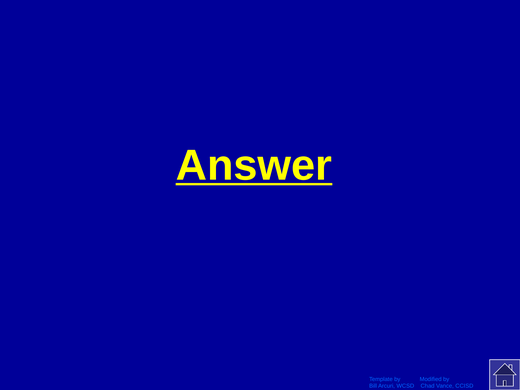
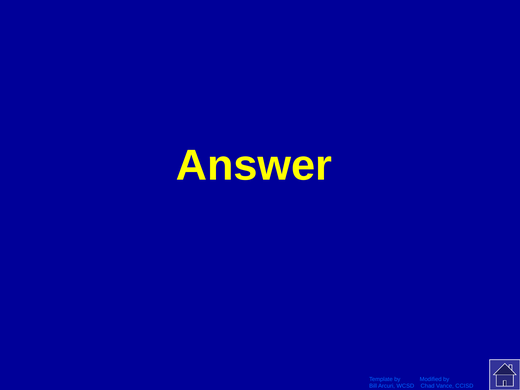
Answer underline: present -> none (254, 166)
